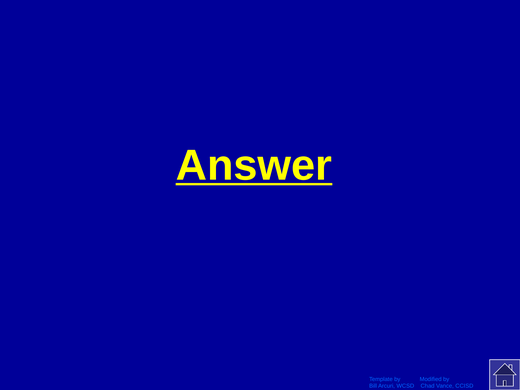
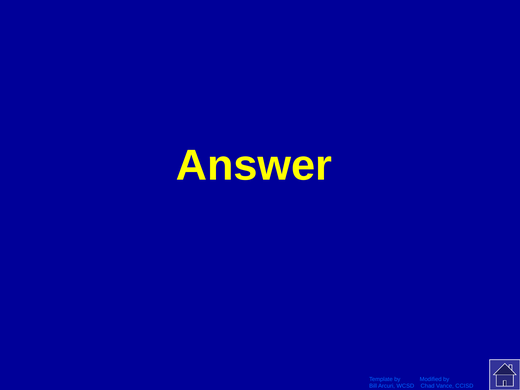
Answer underline: present -> none (254, 166)
